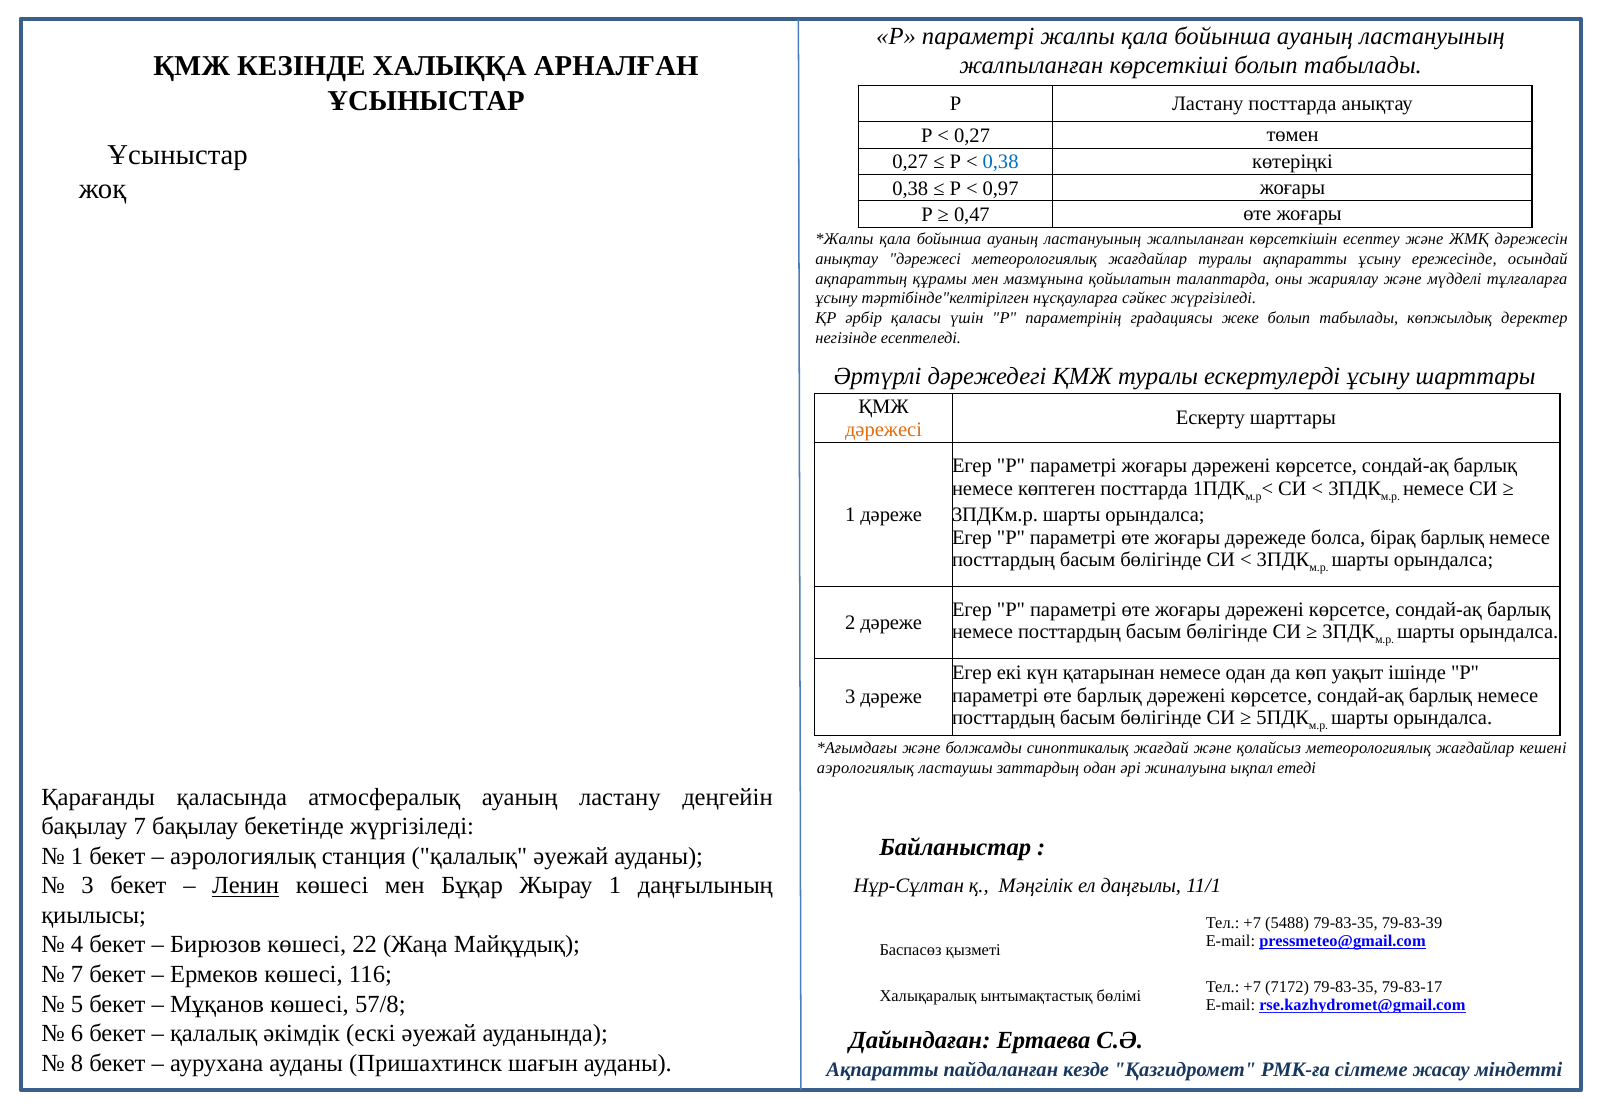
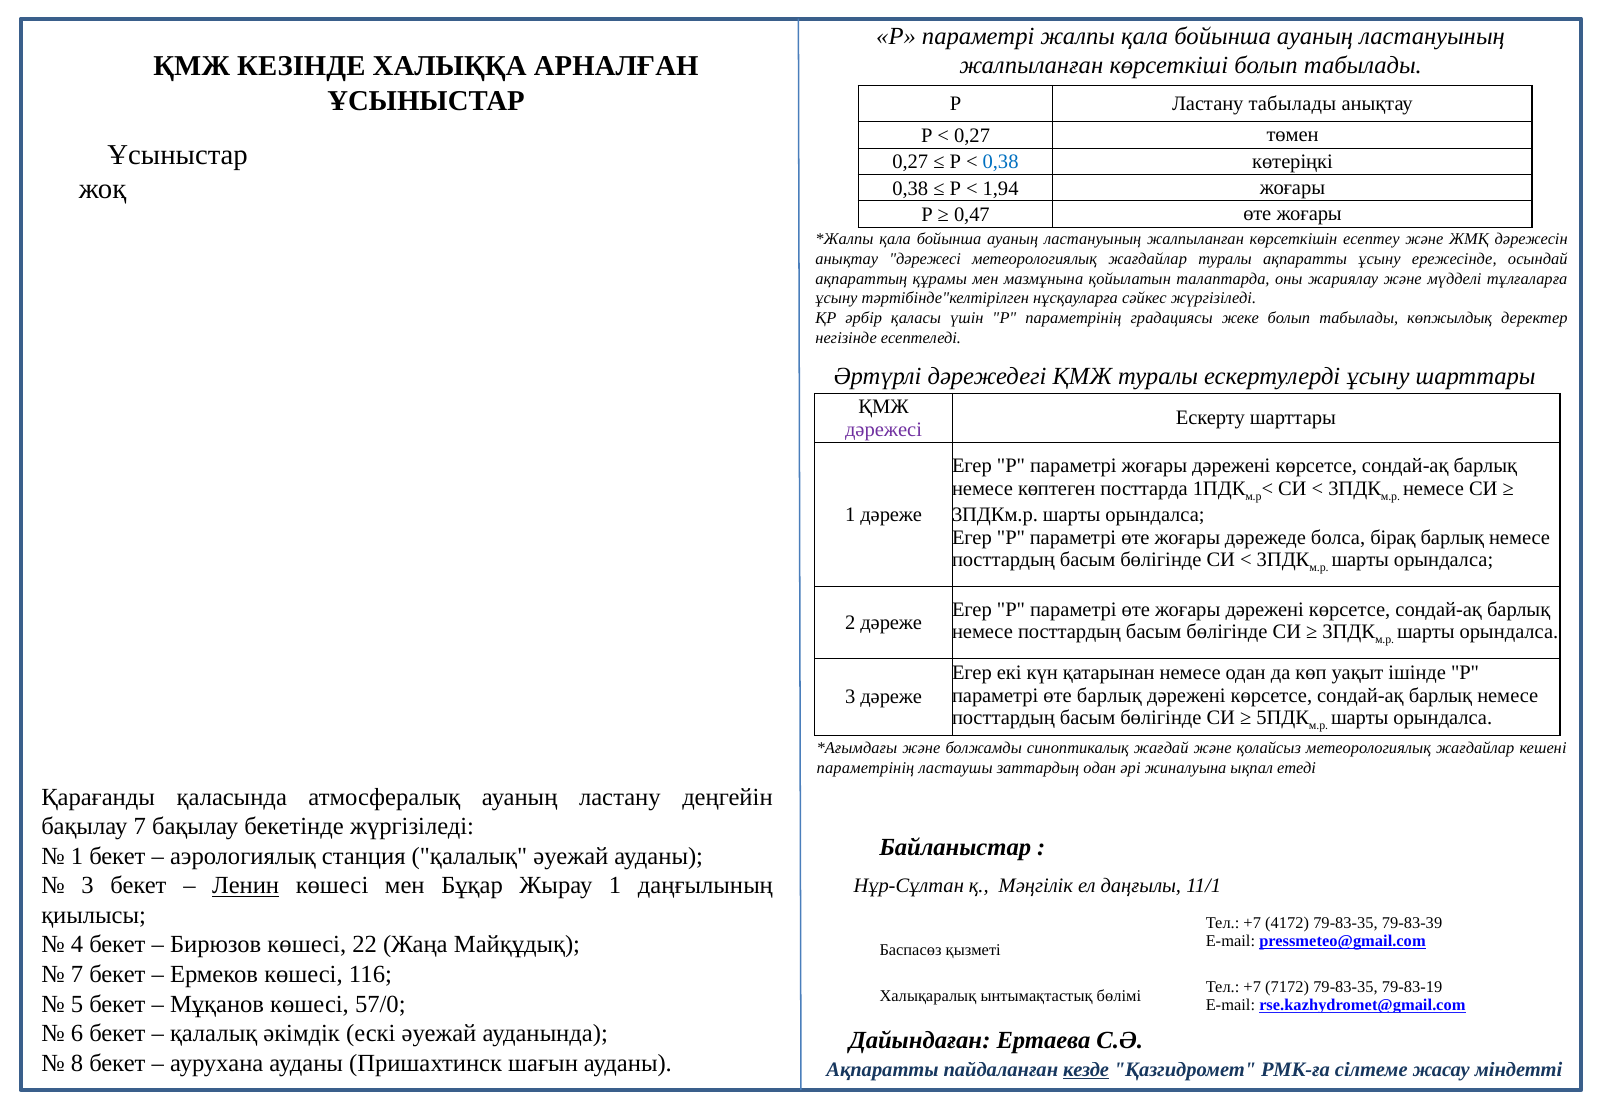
Ластану посттарда: посттарда -> табылады (1292, 104)
0,97: 0,97 -> 1,94 (1001, 189)
дәрежесі colour: orange -> purple (883, 429)
аэрологиялық: аэрологиялық -> параметрінің (866, 768)
5488: 5488 -> 4172 (1287, 923)
79-83-17: 79-83-17 -> 79-83-19 (1412, 987)
57/8: 57/8 -> 57/0 (380, 1004)
кезде underline: none -> present (1086, 1070)
